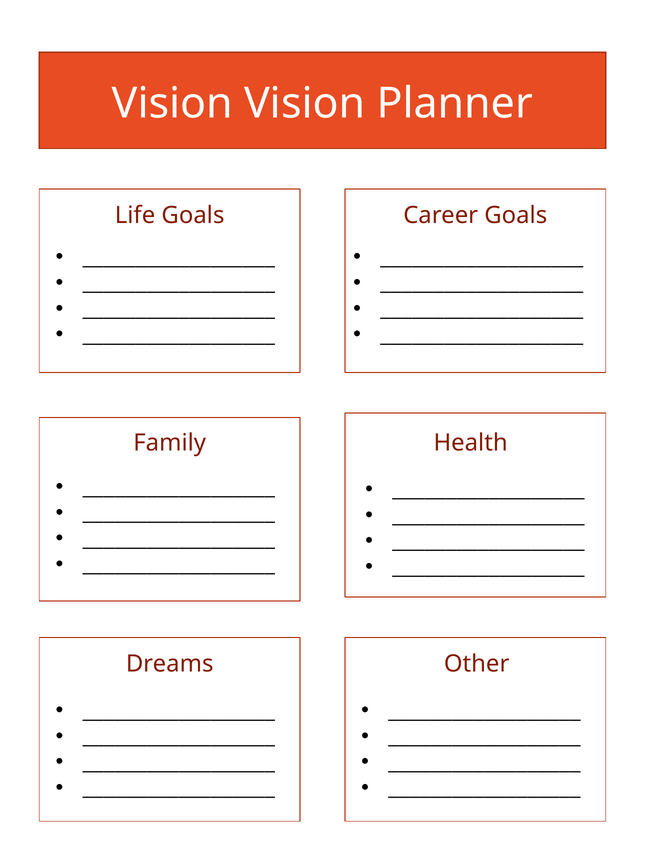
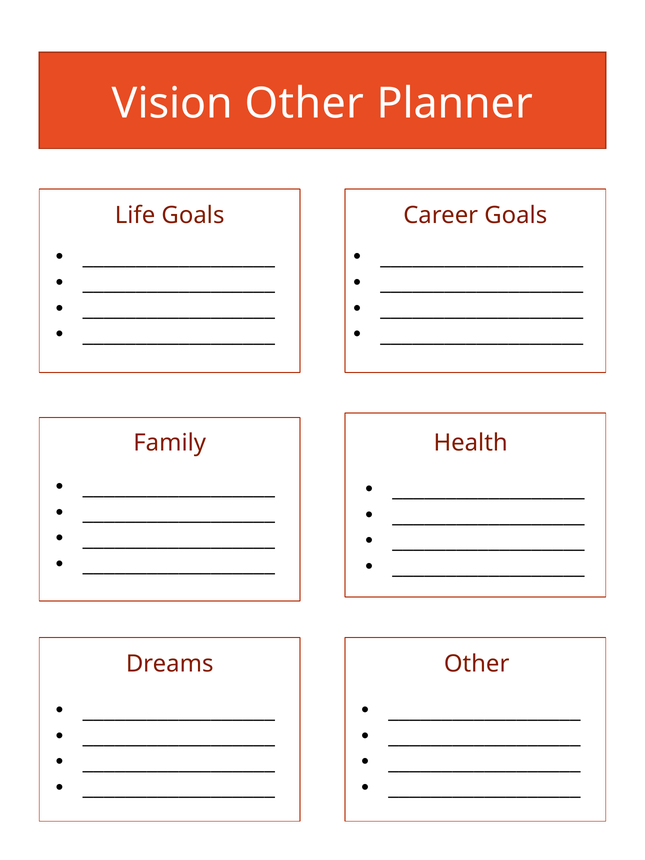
Vision Vision: Vision -> Other (305, 103)
